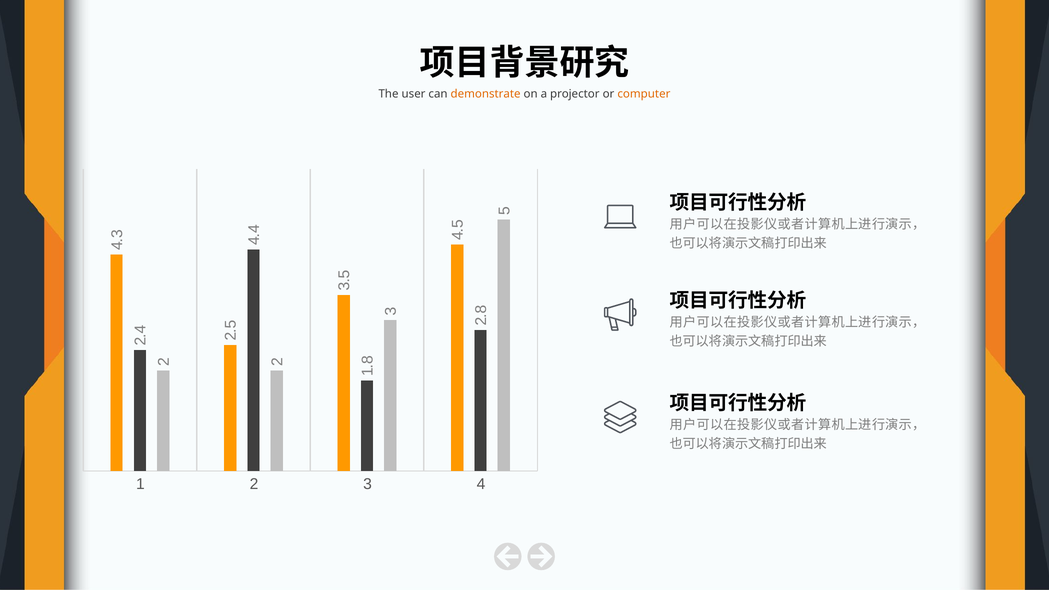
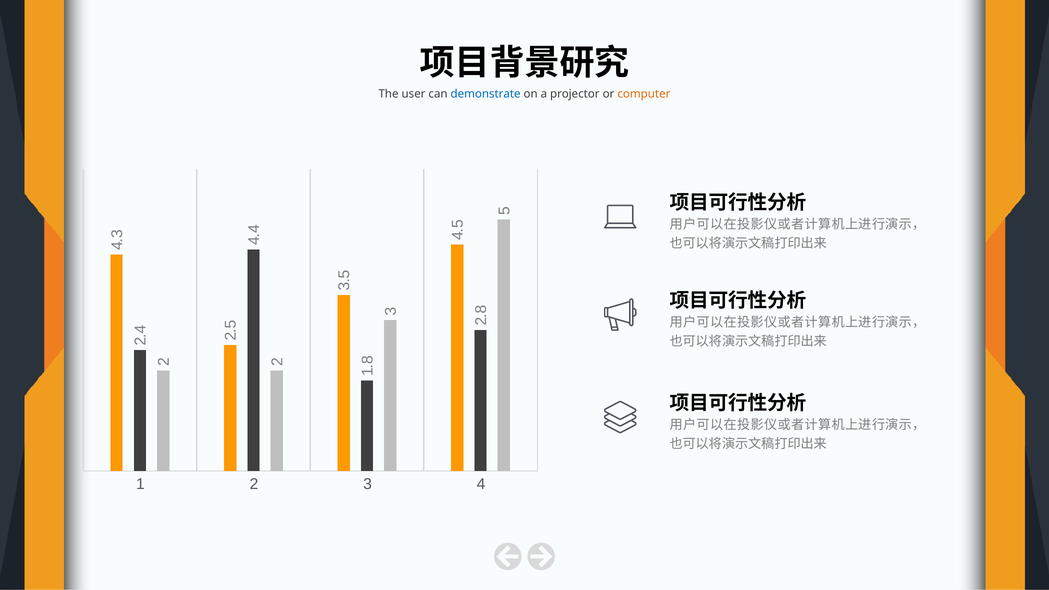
demonstrate colour: orange -> blue (486, 94)
